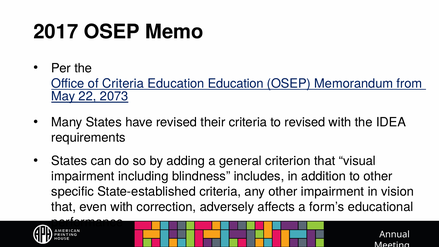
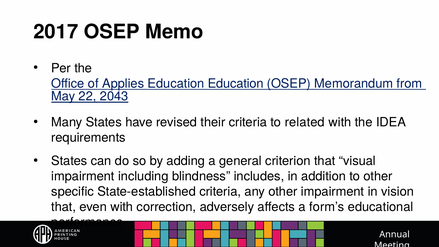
of Criteria: Criteria -> Applies (123, 83)
2073: 2073 -> 2043 (114, 96)
to revised: revised -> related (305, 122)
